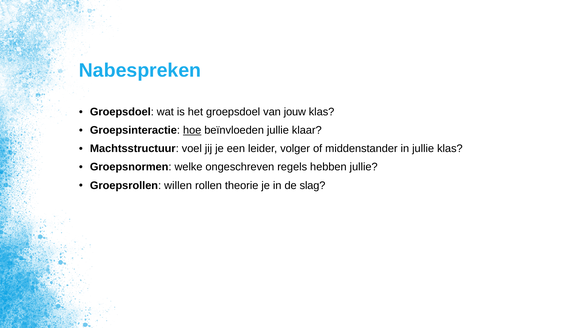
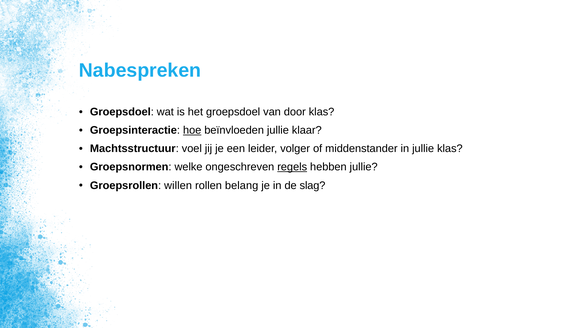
jouw: jouw -> door (295, 112)
regels underline: none -> present (292, 167)
theorie: theorie -> belang (242, 186)
